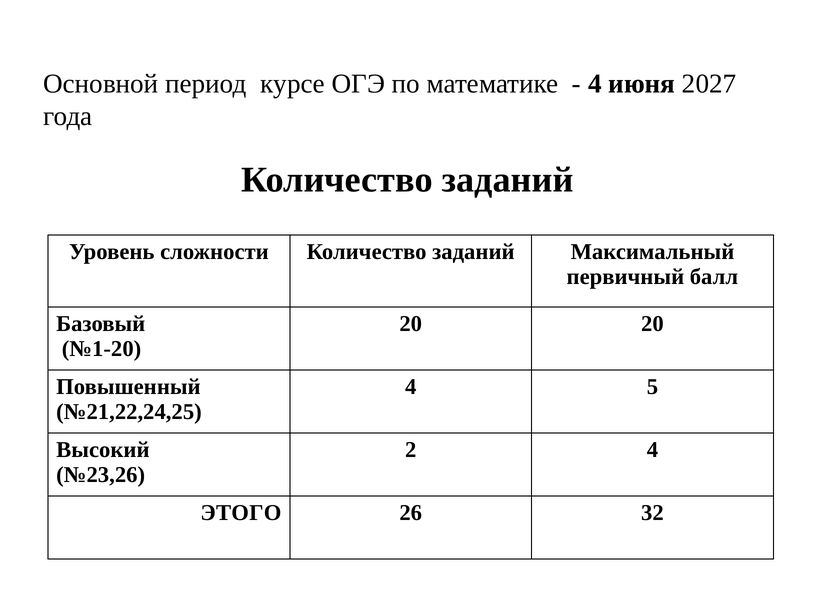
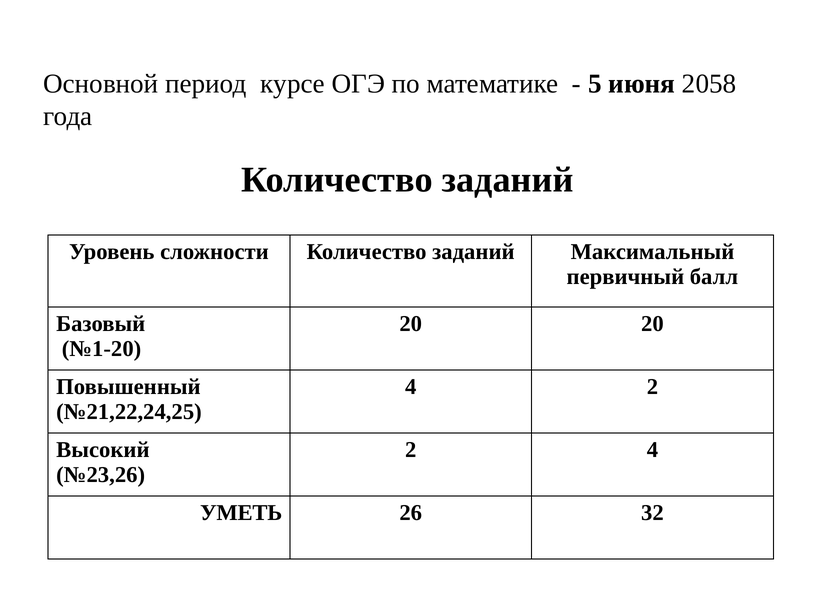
4: 4 -> 5 (595, 84)
2027: 2027 -> 2058 (709, 84)
4 5: 5 -> 2 (652, 387)
ЭТОГО: ЭТОГО -> УМЕТЬ (241, 513)
